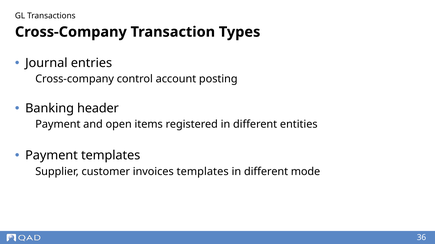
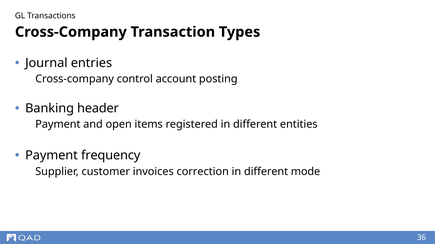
Payment templates: templates -> frequency (111, 156)
invoices templates: templates -> correction (203, 172)
